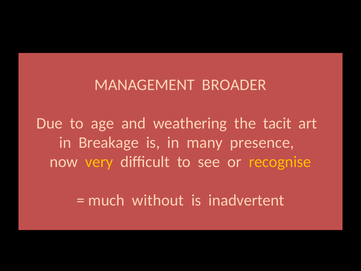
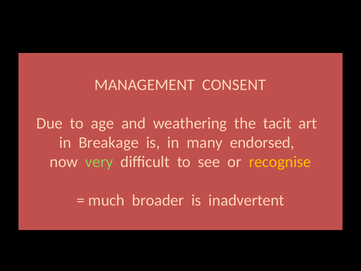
BROADER: BROADER -> CONSENT (234, 85)
presence: presence -> endorsed (262, 142)
very colour: yellow -> light green (99, 162)
without: without -> broader (158, 200)
